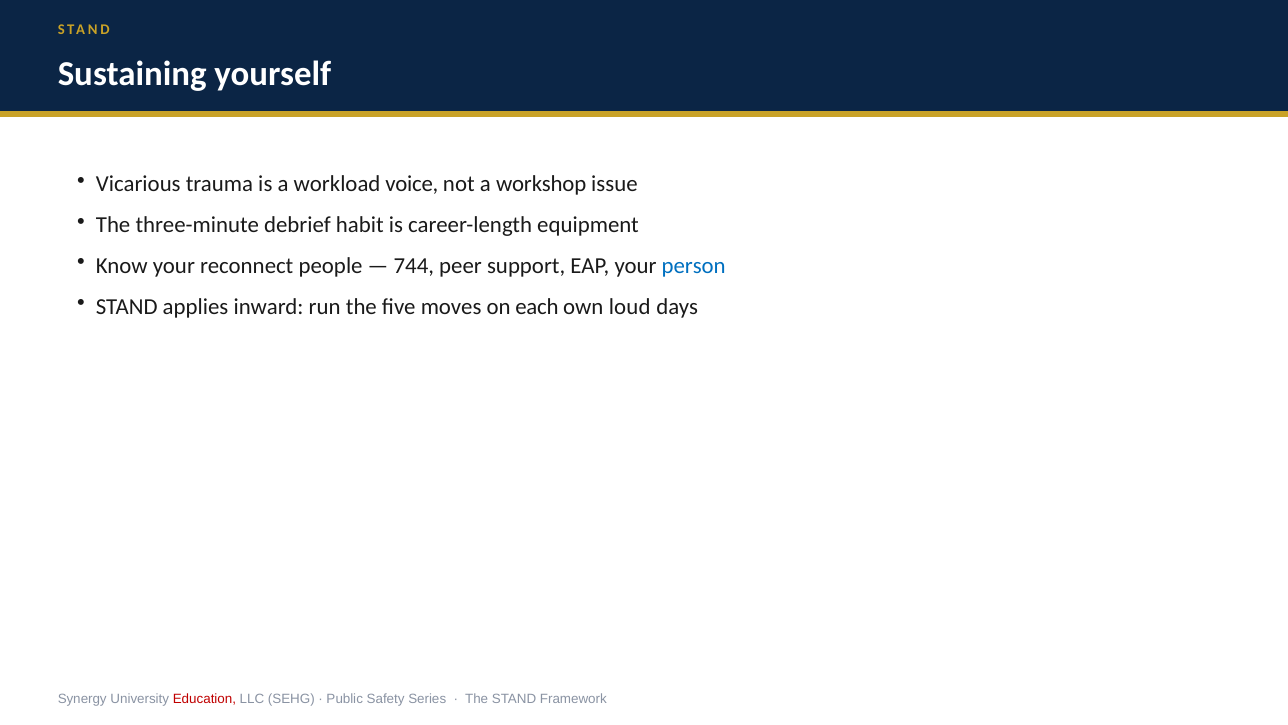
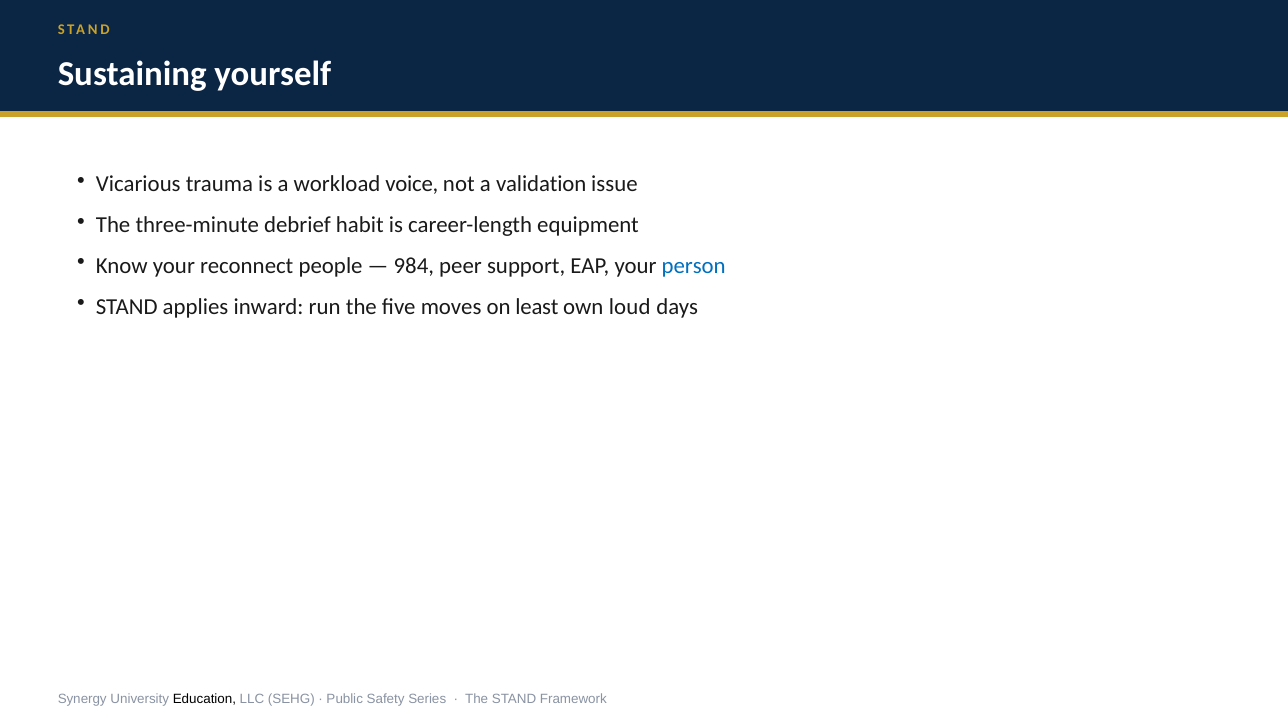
workshop: workshop -> validation (541, 184)
744: 744 -> 984 (414, 266)
each: each -> least (537, 307)
Education colour: red -> black (204, 699)
